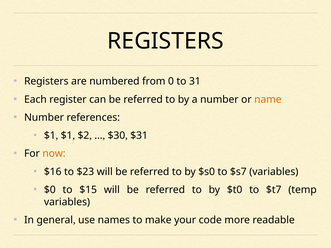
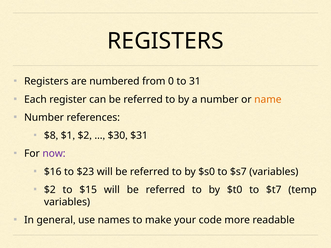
$1: $1 -> $8 (50, 136)
now colour: orange -> purple (54, 154)
$0: $0 -> $2 (50, 190)
